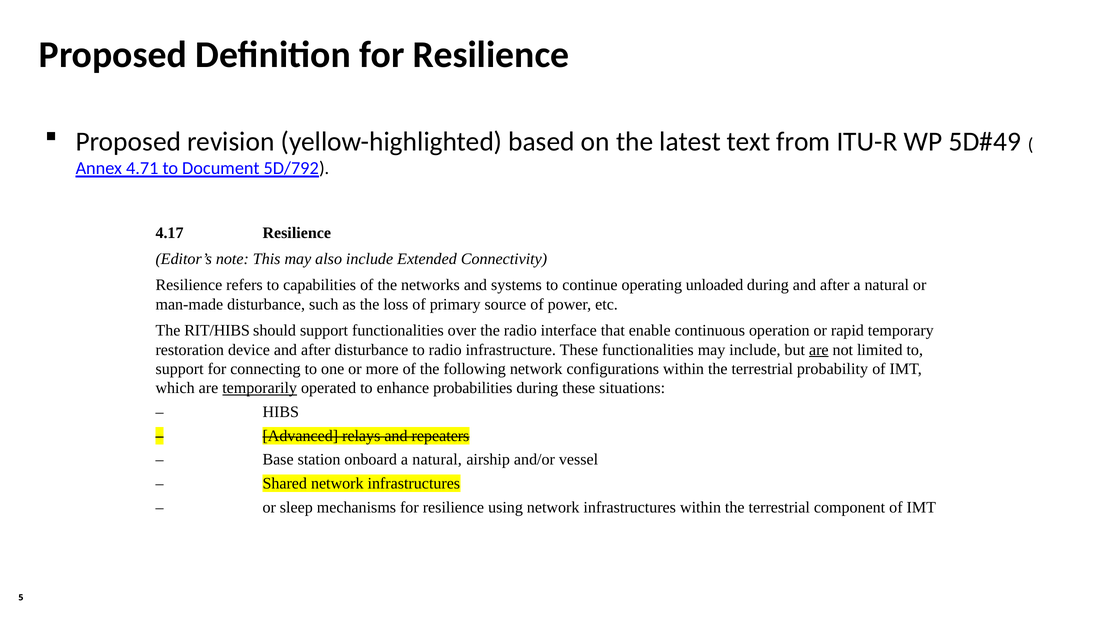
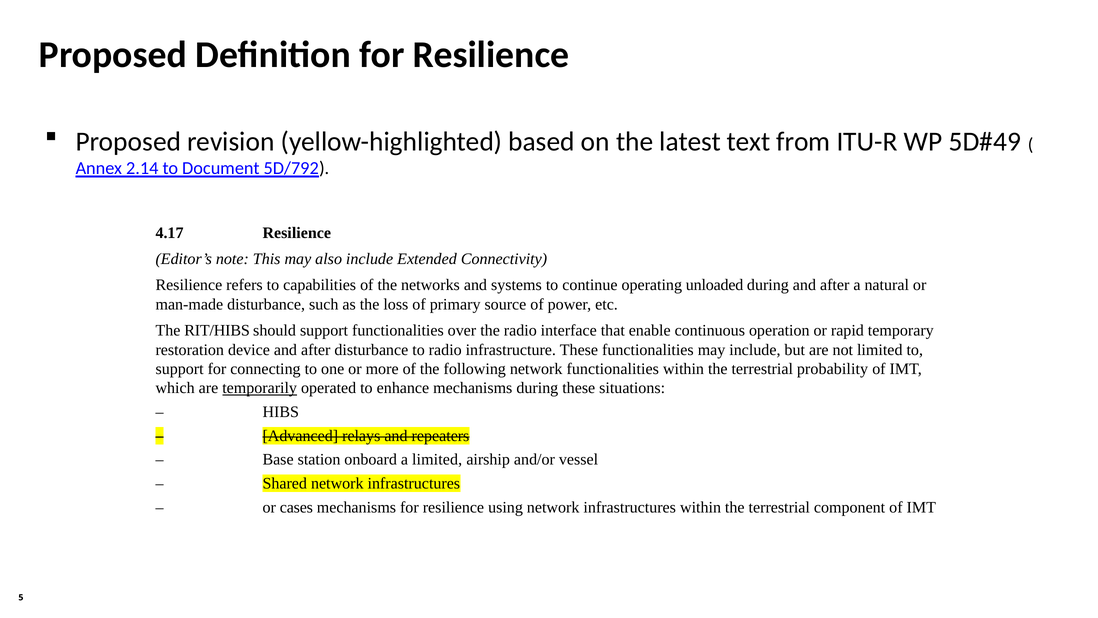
4.71: 4.71 -> 2.14 (142, 168)
are underline: present -> none (819, 349)
network configurations: configurations -> functionalities (613, 369)
enhance probabilities: probabilities -> mechanisms (473, 388)
onboard a natural: natural -> limited (437, 459)
sleep: sleep -> cases (296, 507)
